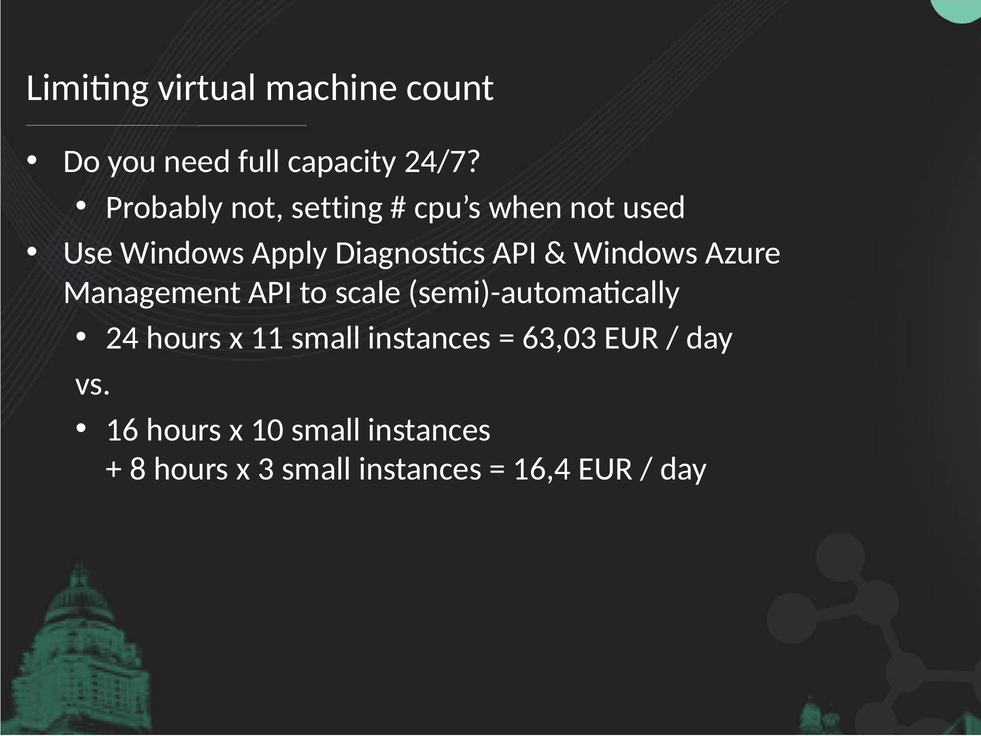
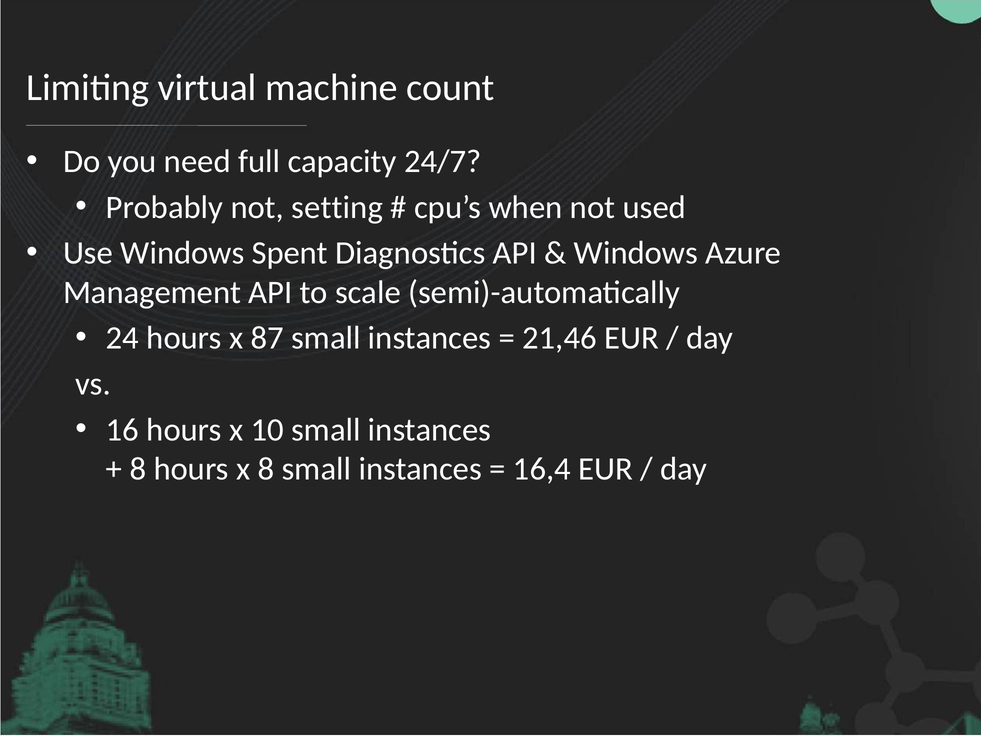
Apply: Apply -> Spent (290, 253)
11: 11 -> 87 (267, 338)
63,03: 63,03 -> 21,46 (560, 338)
x 3: 3 -> 8 (266, 469)
